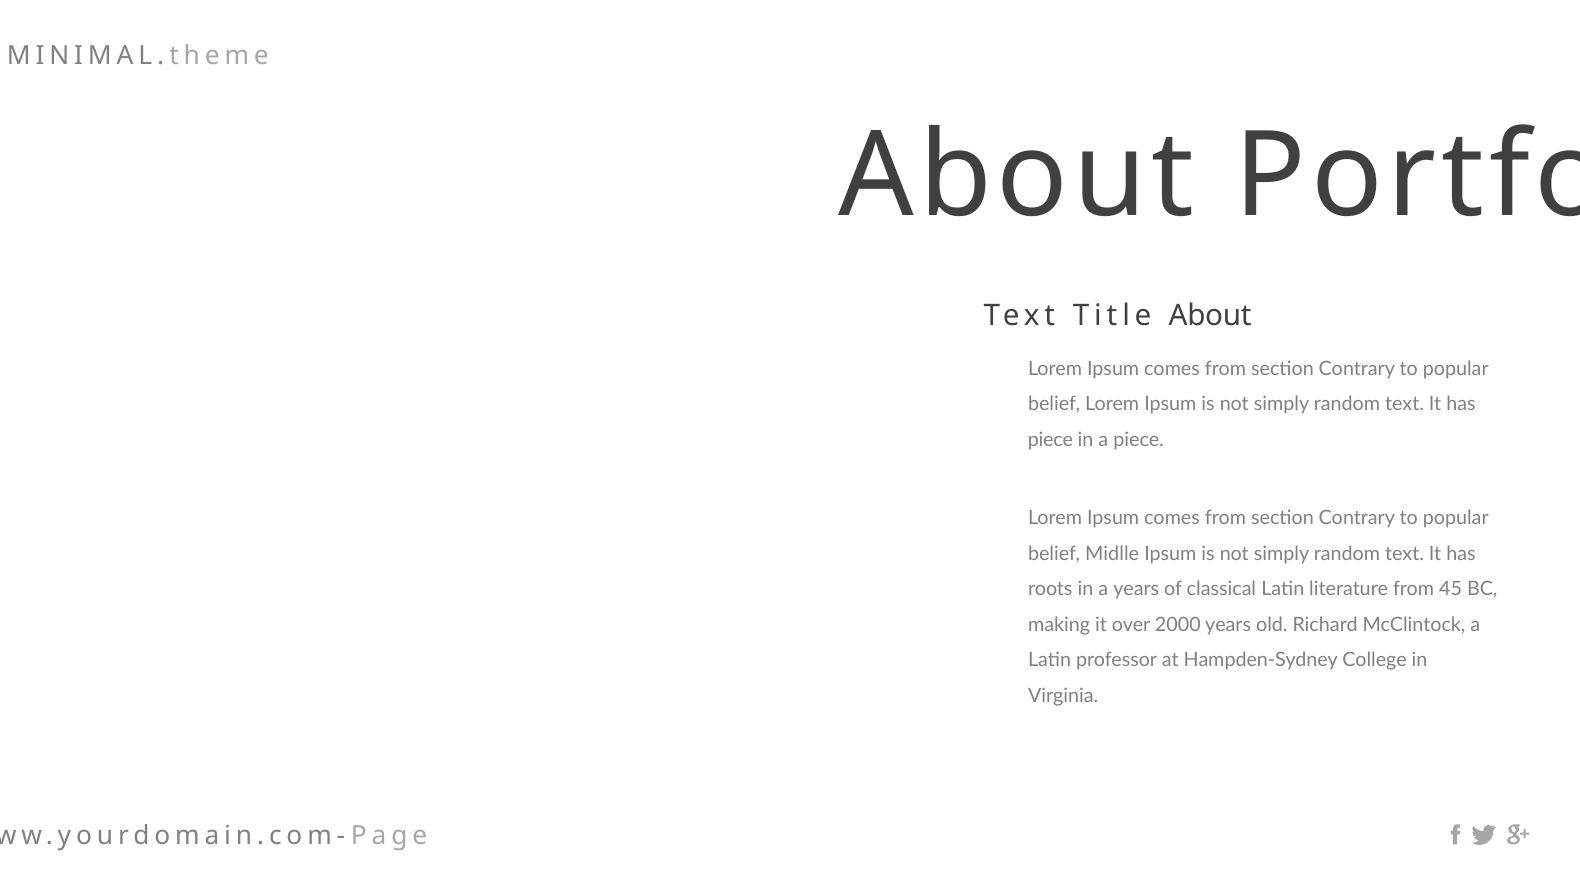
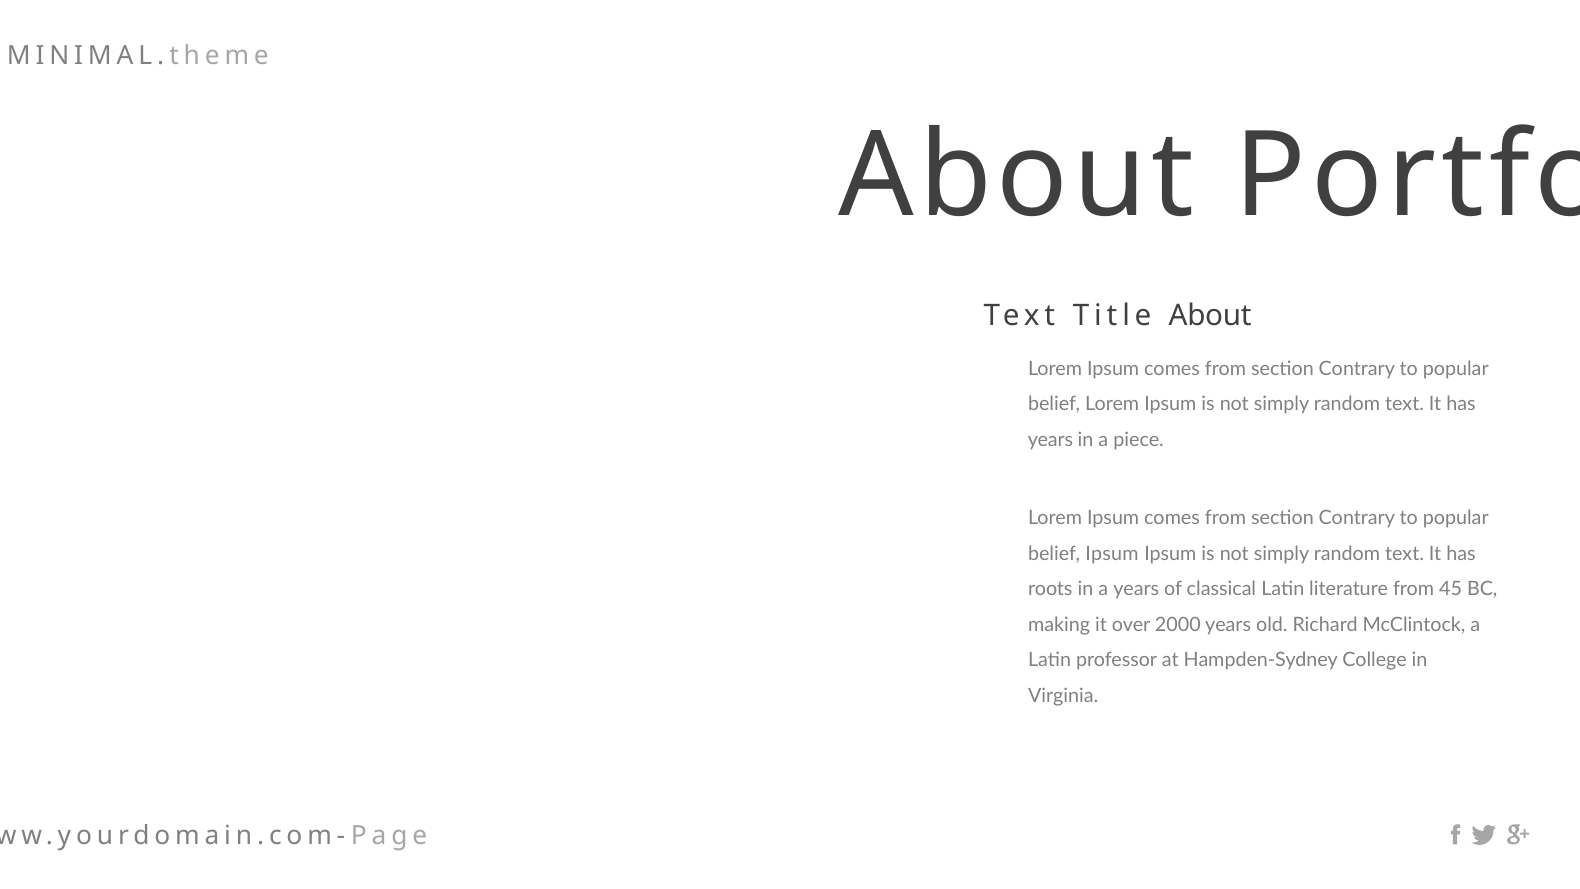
piece: piece -> years (1050, 440)
belief Midlle: Midlle -> Ipsum (1112, 553)
